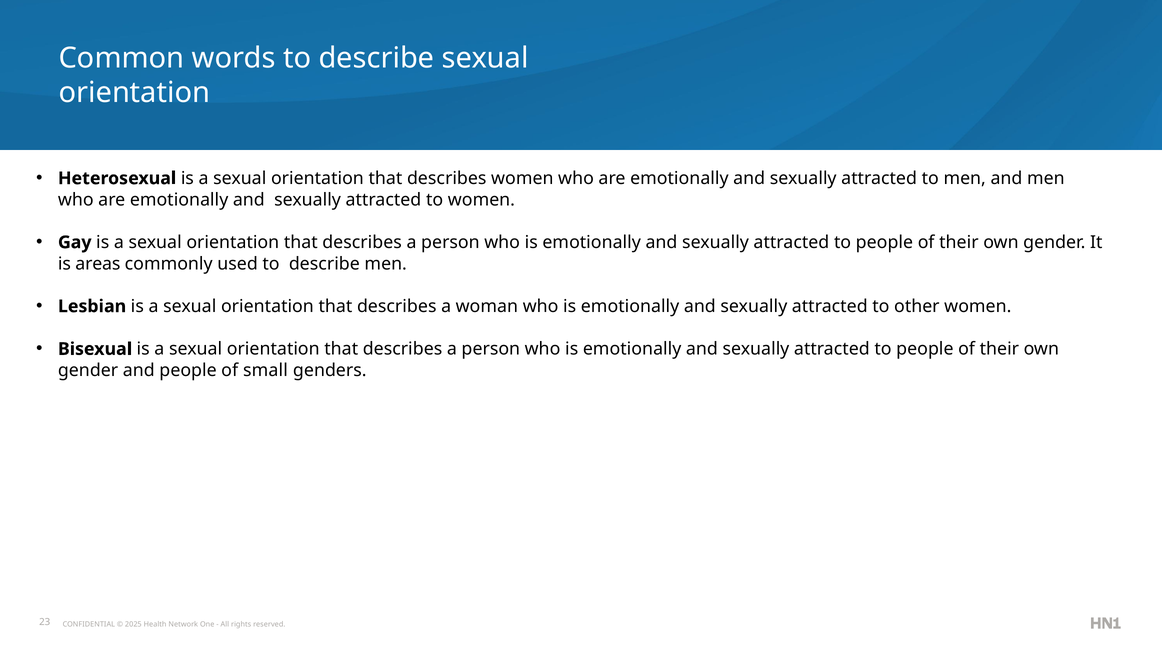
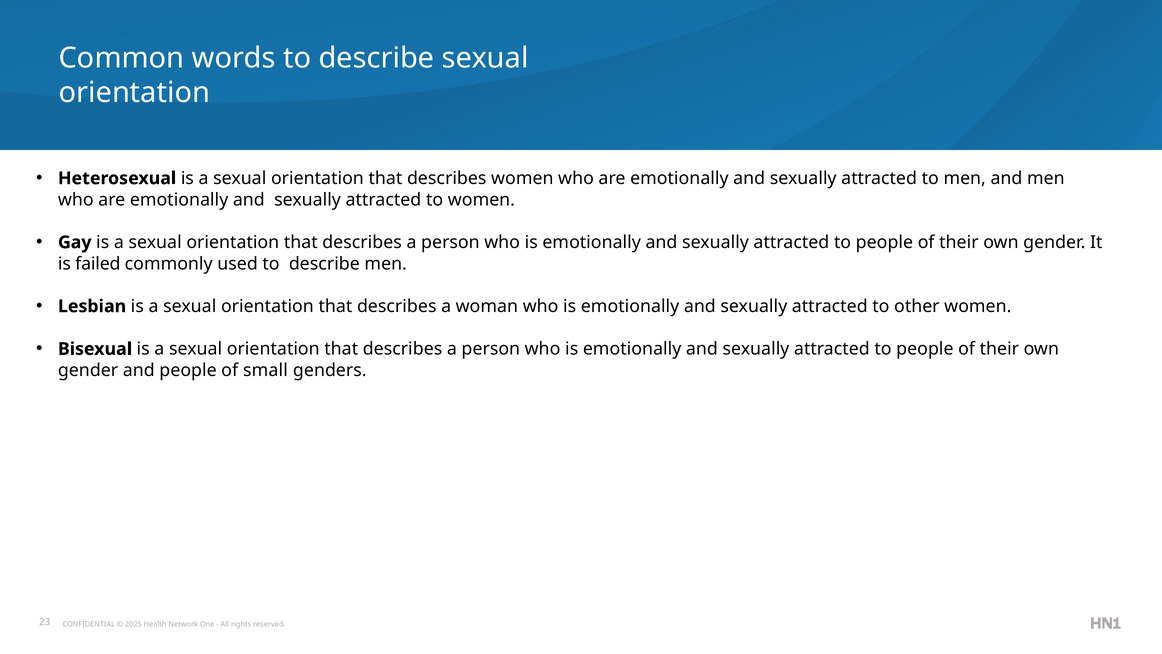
areas: areas -> failed (98, 264)
